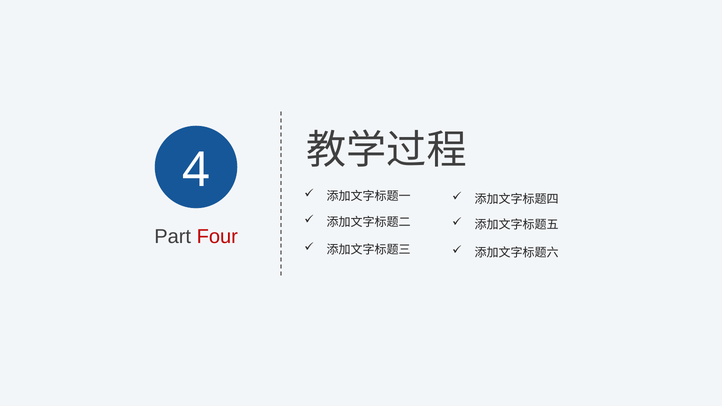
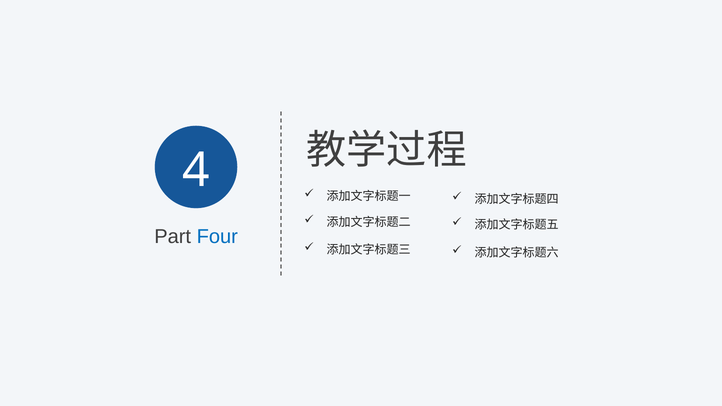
Four colour: red -> blue (217, 237)
